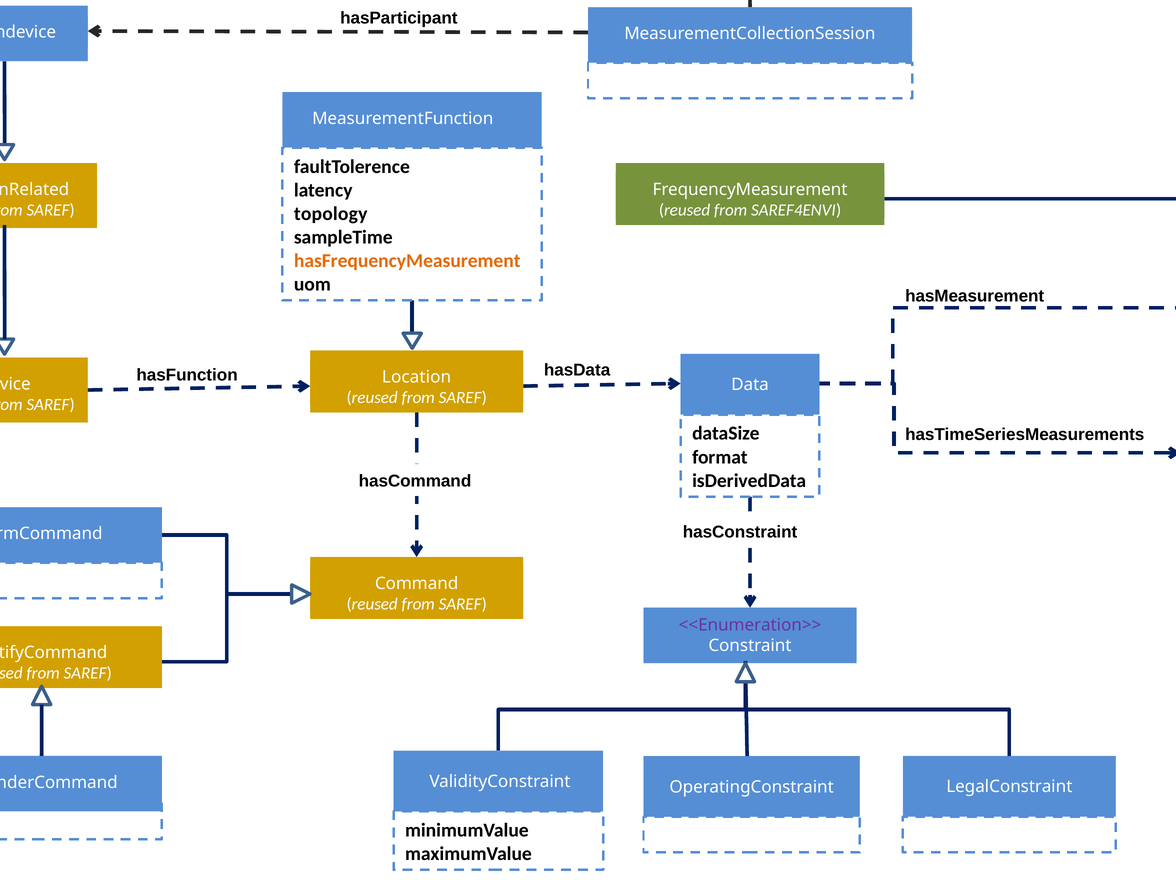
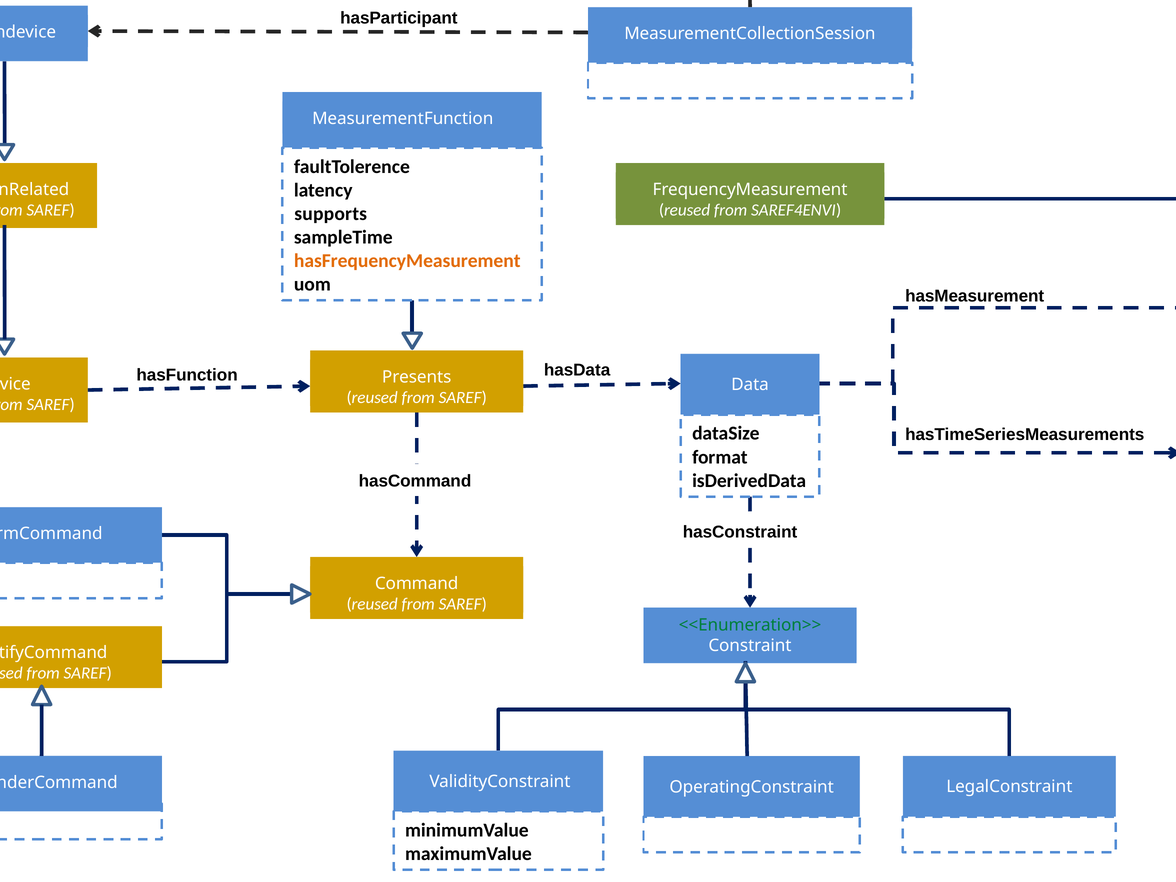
topology: topology -> supports (331, 214)
Location: Location -> Presents (417, 377)
<<Enumeration>> colour: purple -> green (750, 625)
